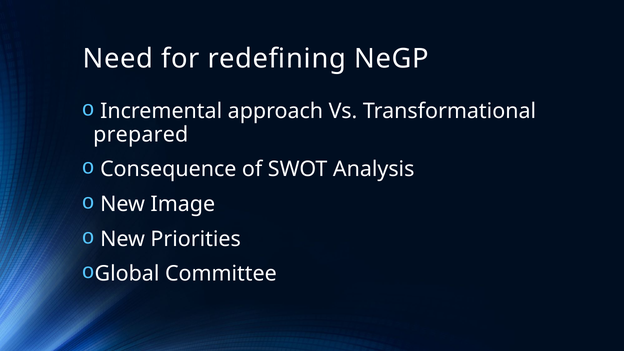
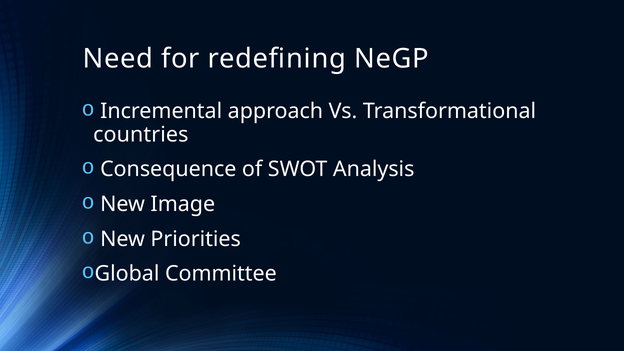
prepared: prepared -> countries (141, 134)
